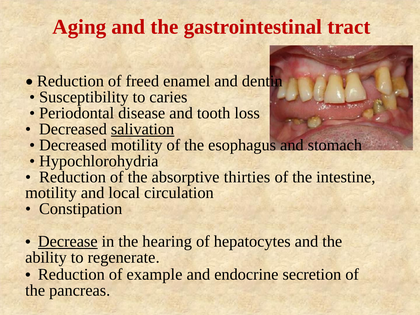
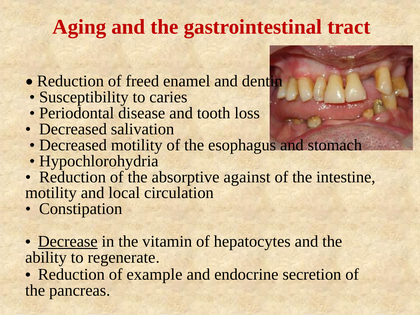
salivation underline: present -> none (143, 129)
thirties: thirties -> against (247, 177)
hearing: hearing -> vitamin (167, 241)
